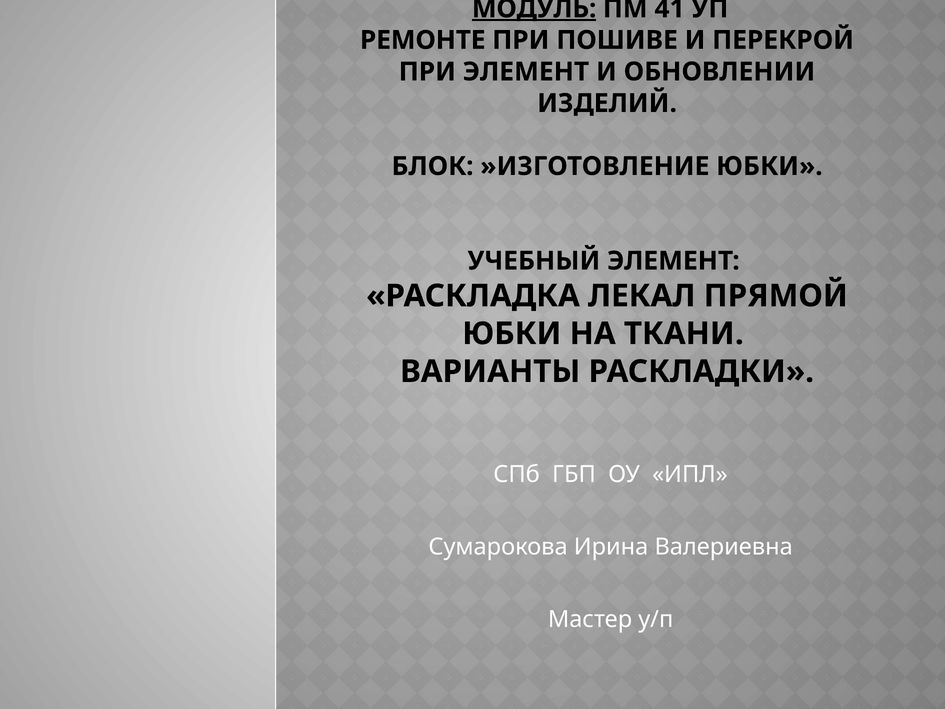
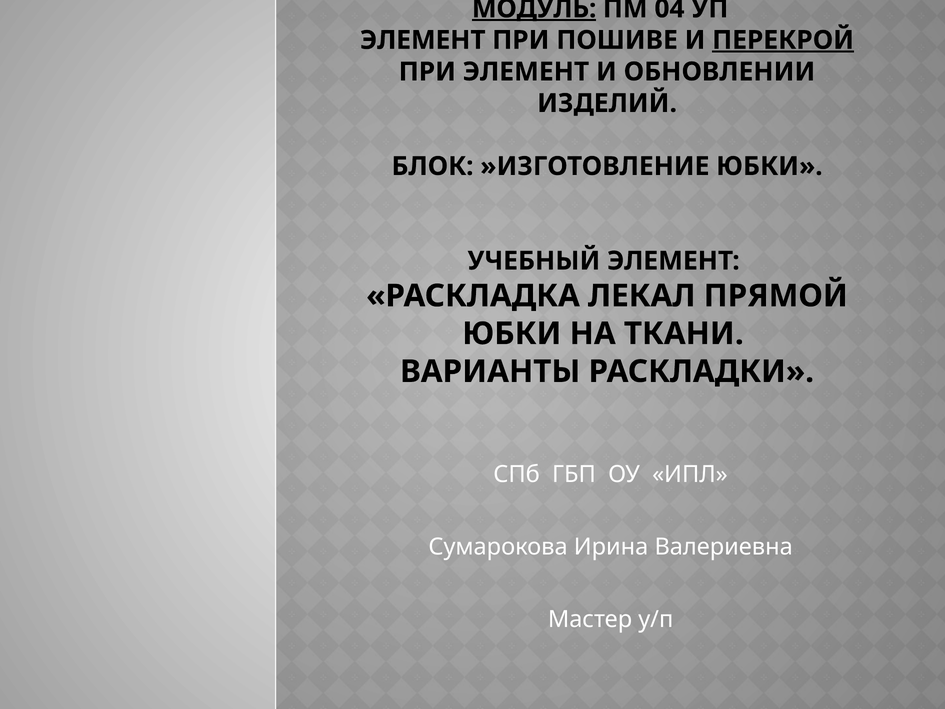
41: 41 -> 04 (670, 9)
РЕМОНТЕ: РЕМОНТЕ -> ЭЛЕМЕНТ (423, 40)
ПЕРЕКРОЙ underline: none -> present (783, 40)
